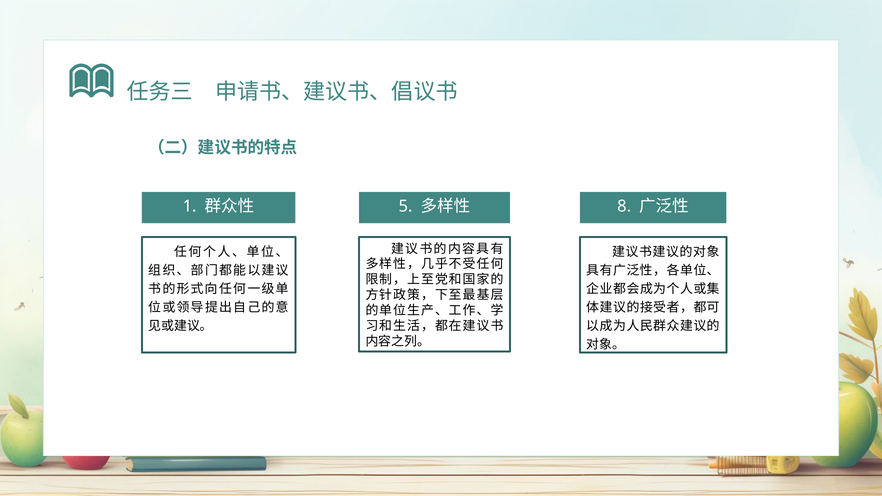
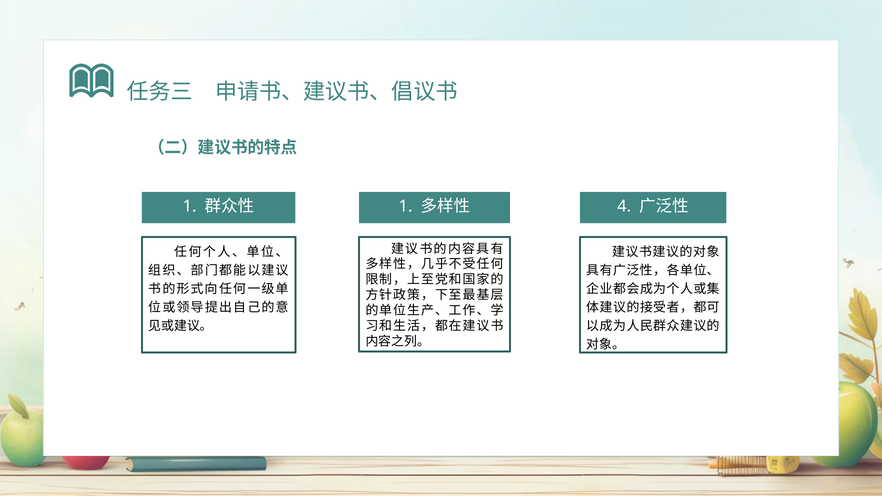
5: 5 -> 1 (406, 206)
8: 8 -> 4 (624, 206)
